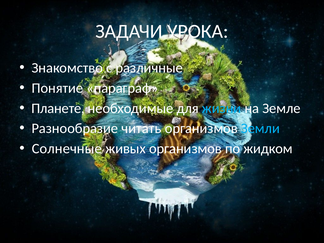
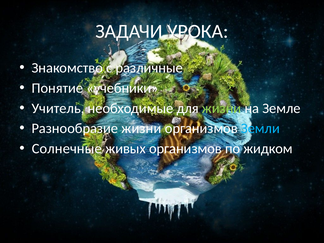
параграф: параграф -> учебники (123, 88)
Планете: Планете -> Учитель (58, 108)
жизни colour: light blue -> light green (222, 108)
Разнообразие читать: читать -> жизни (141, 128)
